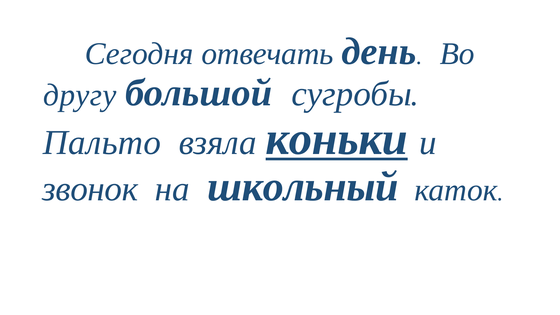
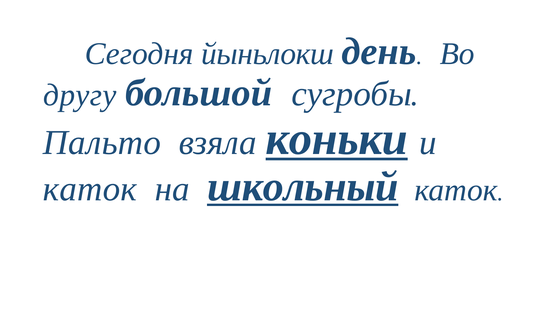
отвечать: отвечать -> йыньлокш (268, 54)
звонок: звонок -> каток (90, 189)
школьный underline: none -> present (303, 187)
